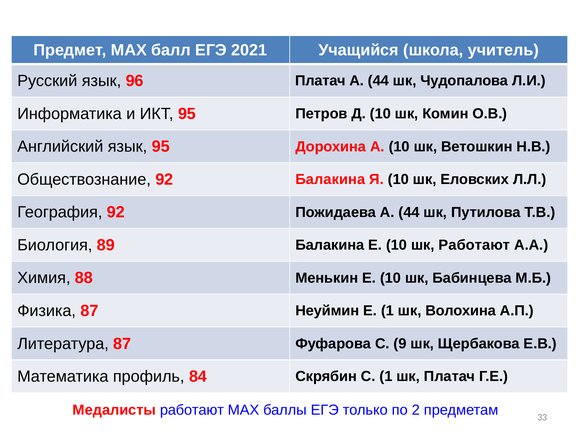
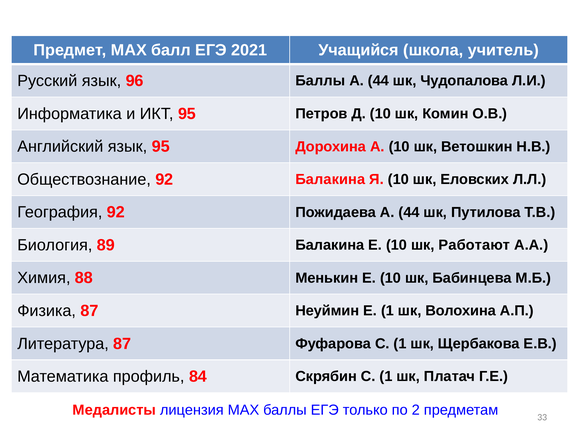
96 Платач: Платач -> Баллы (320, 81)
Фуфарова С 9: 9 -> 1 (400, 343)
Медалисты работают: работают -> лицензия (192, 410)
